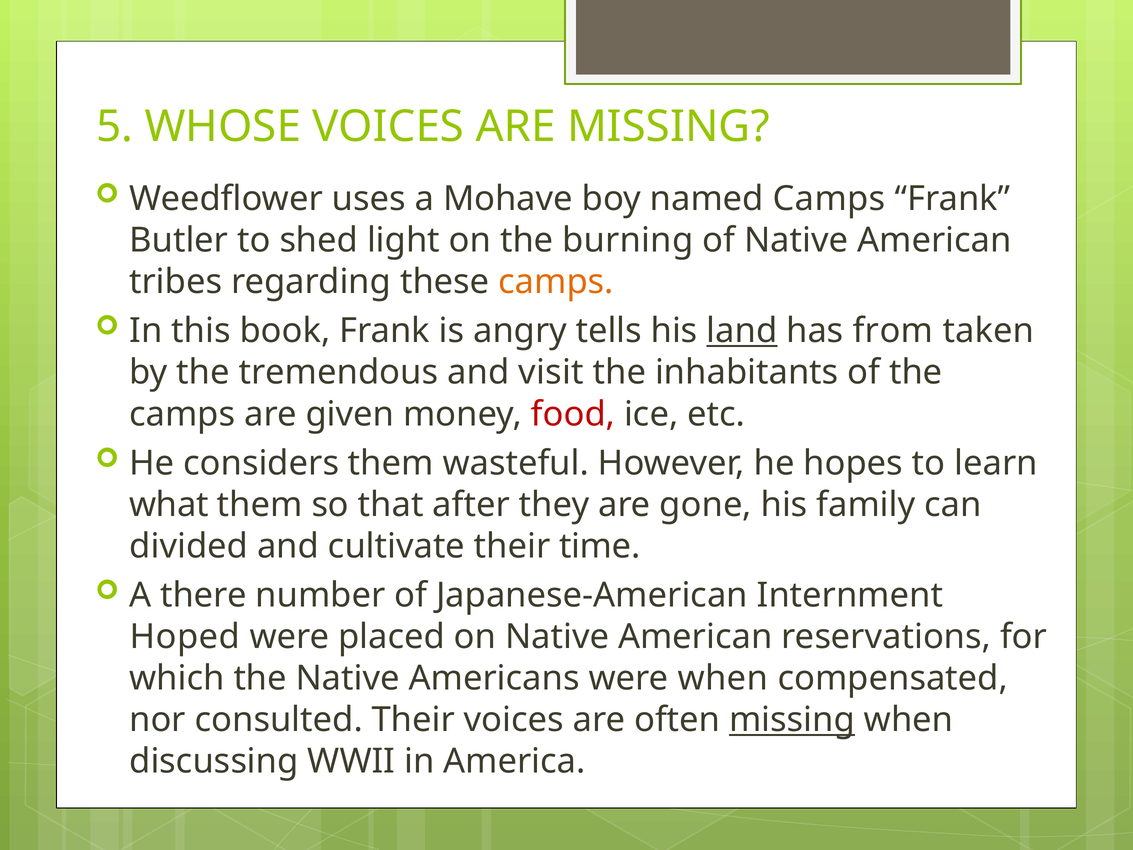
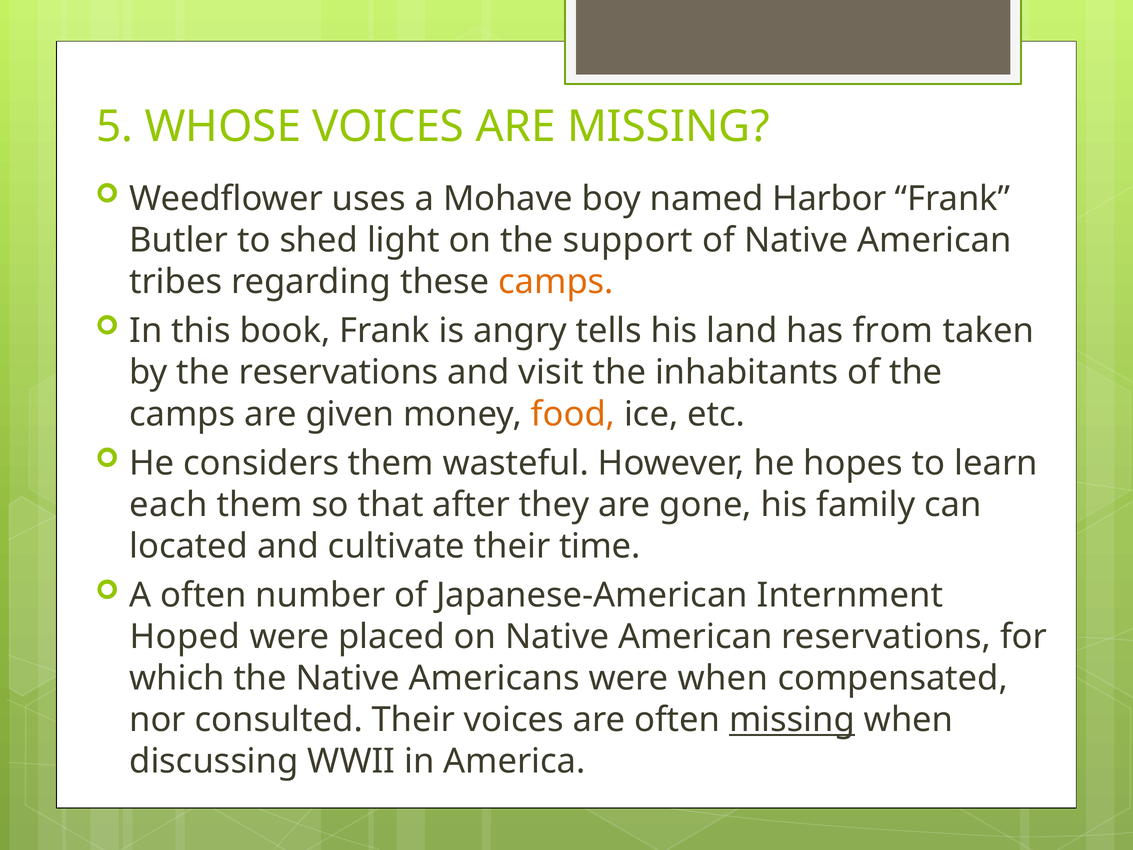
named Camps: Camps -> Harbor (829, 199)
burning: burning -> support (628, 240)
land underline: present -> none (742, 331)
the tremendous: tremendous -> reservations (339, 372)
food colour: red -> orange (573, 414)
what: what -> each (168, 505)
divided: divided -> located (189, 546)
A there: there -> often (203, 595)
